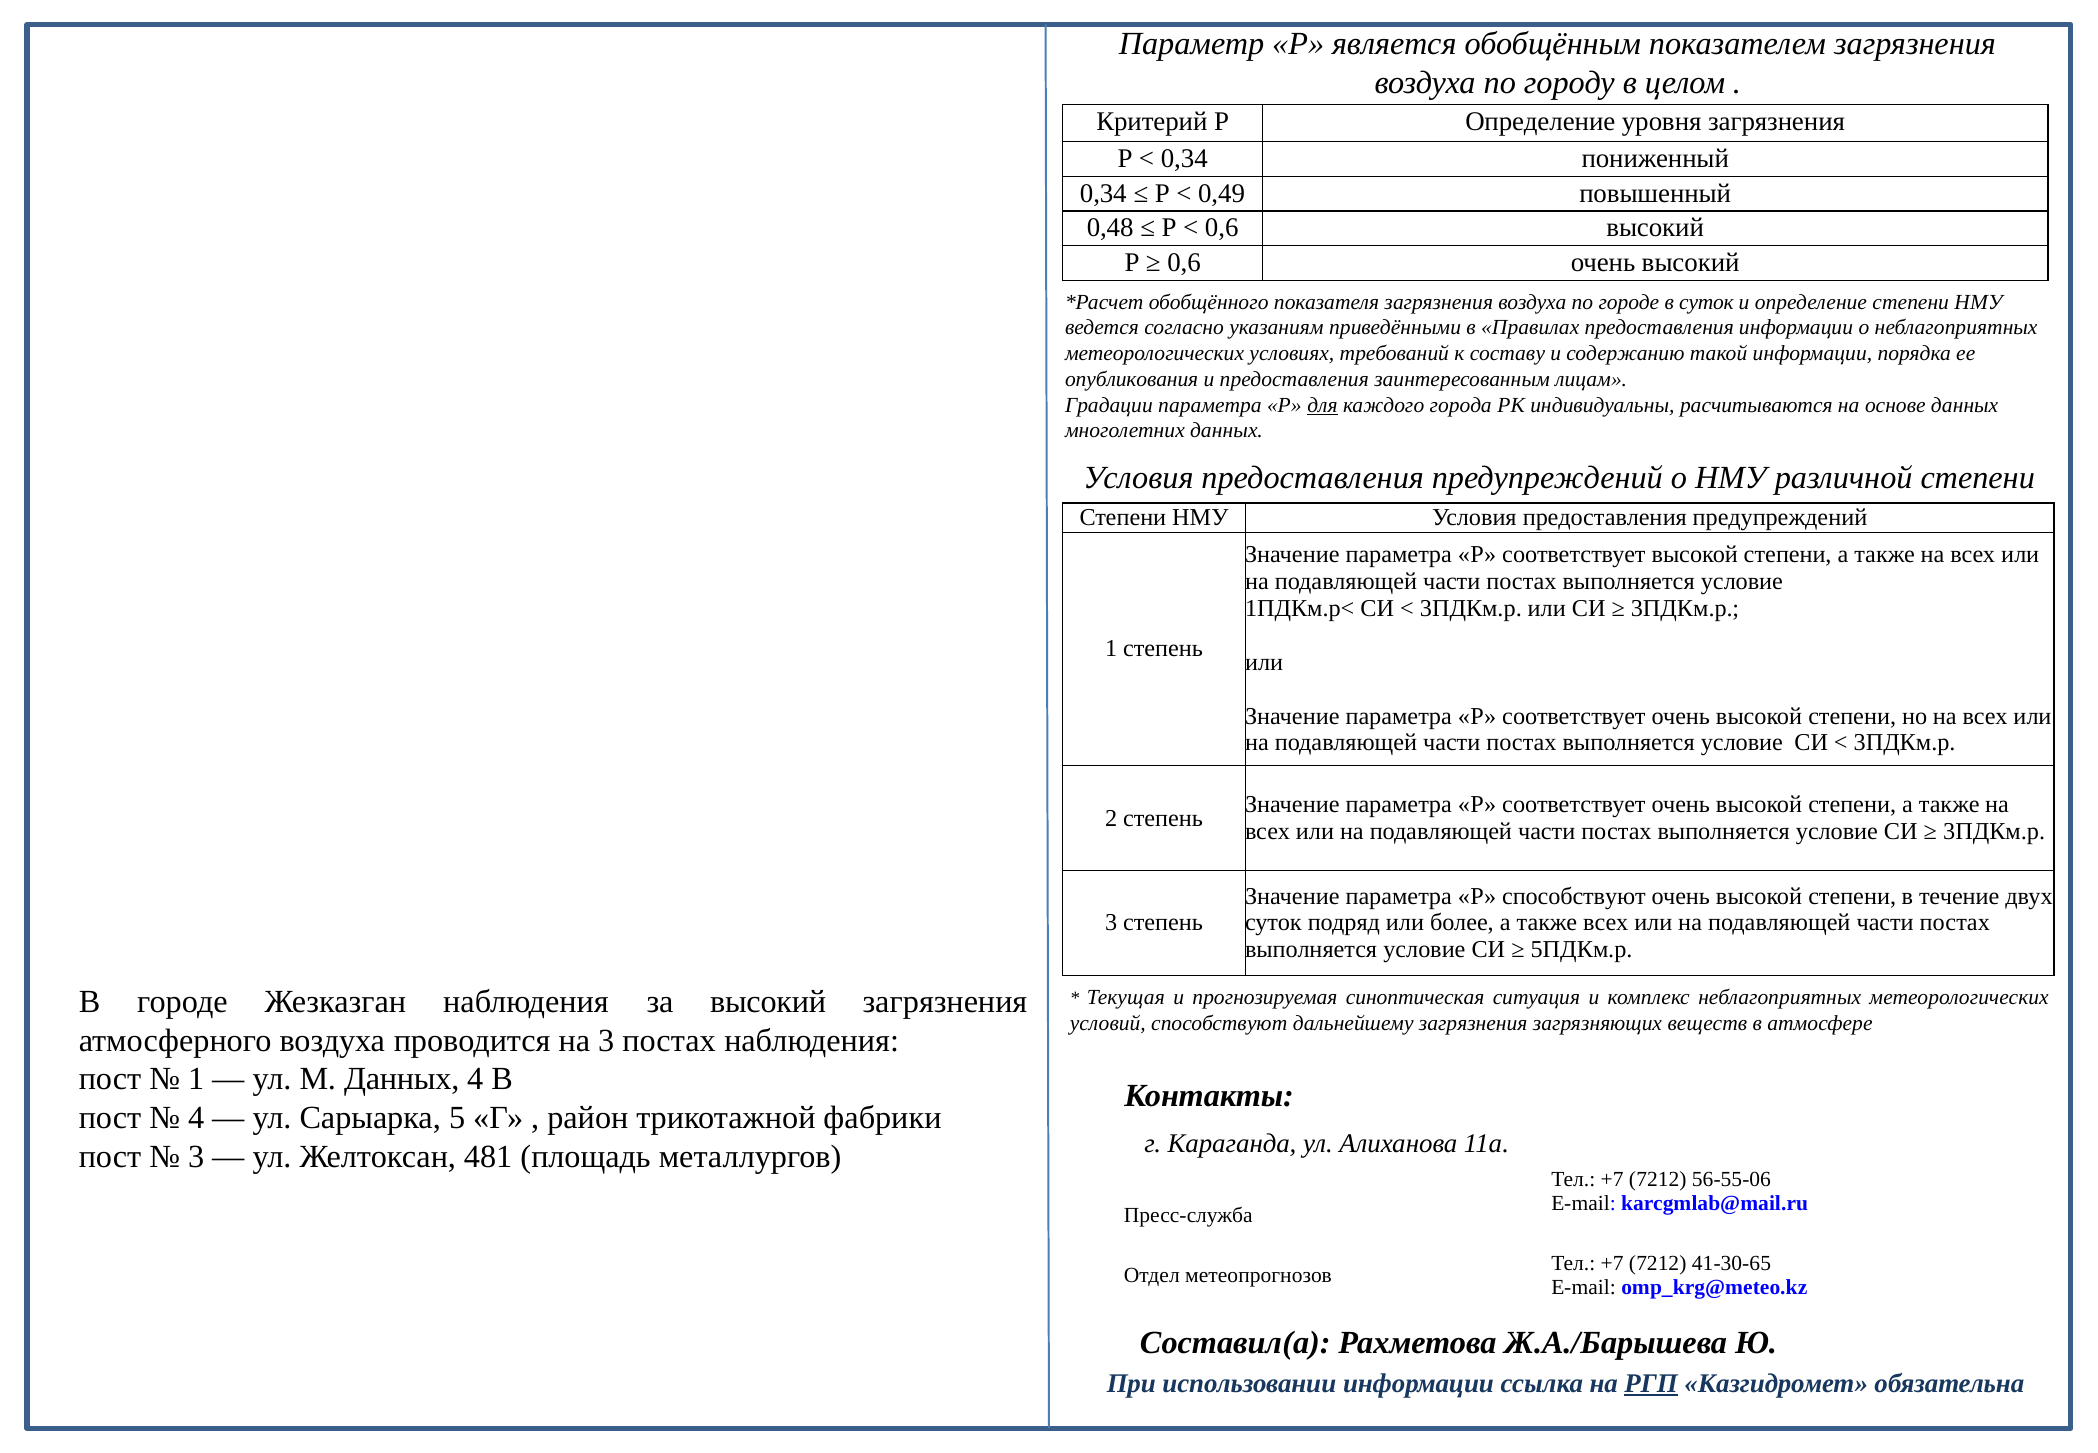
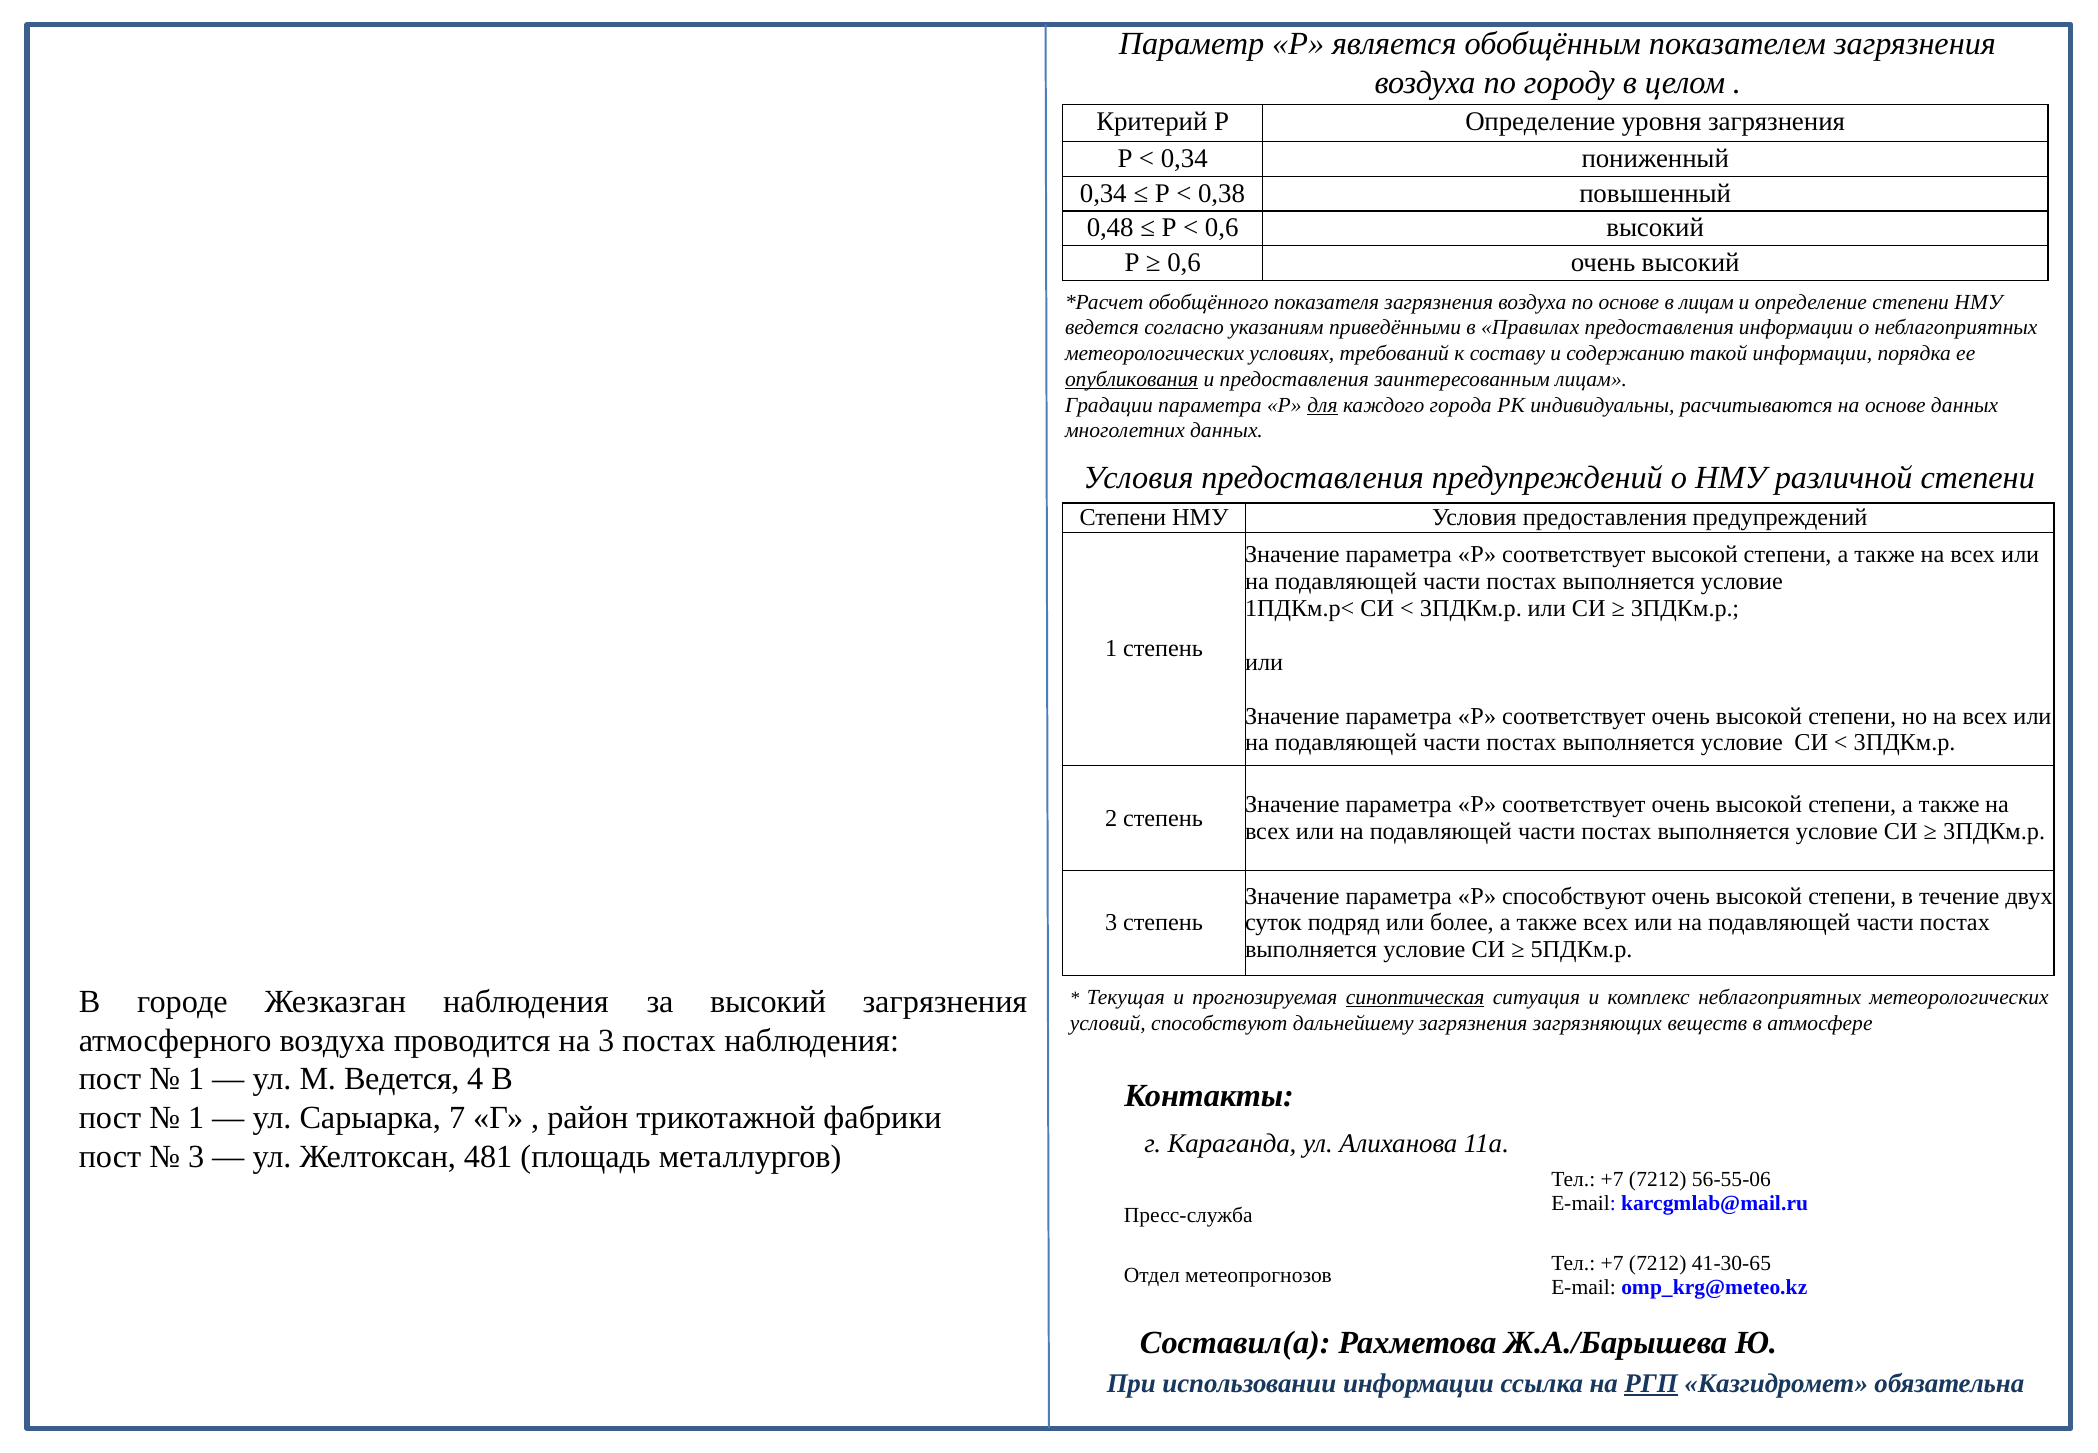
0,49: 0,49 -> 0,38 (1222, 193)
по городе: городе -> основе (1629, 302)
в суток: суток -> лицам (1706, 302)
опубликования underline: none -> present (1132, 379)
синоптическая underline: none -> present (1415, 997)
М Данных: Данных -> Ведется (402, 1079)
4: 4 -> 1 (196, 1117)
5: 5 -> 7 (457, 1117)
